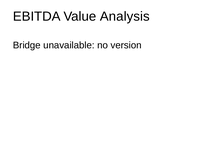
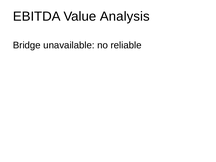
version: version -> reliable (126, 45)
